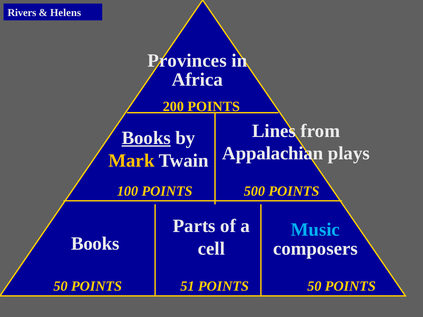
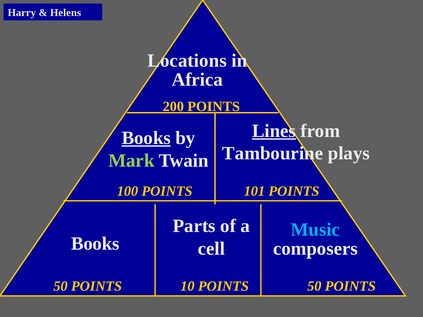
Rivers: Rivers -> Harry (22, 13)
Provinces: Provinces -> Locations (187, 61)
Lines underline: none -> present (274, 131)
Appalachian: Appalachian -> Tambourine (273, 154)
Mark colour: yellow -> light green (131, 161)
500: 500 -> 101 (254, 191)
51: 51 -> 10 (187, 286)
